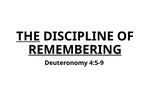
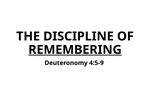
THE underline: present -> none (28, 36)
